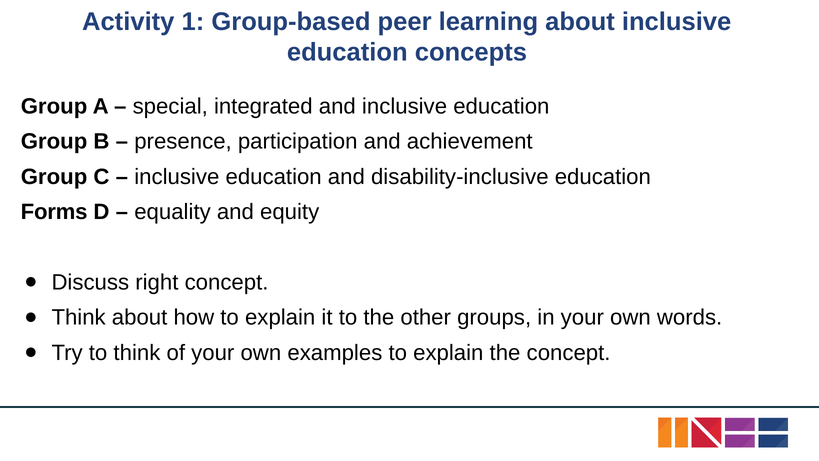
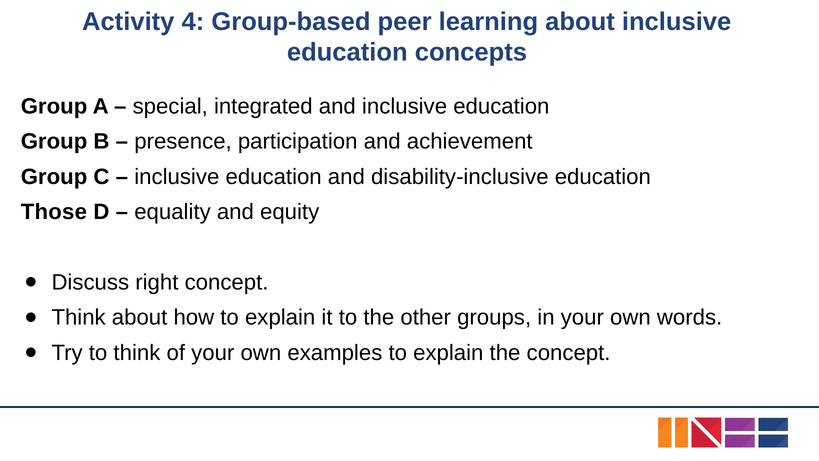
1: 1 -> 4 (193, 22)
Forms: Forms -> Those (54, 212)
